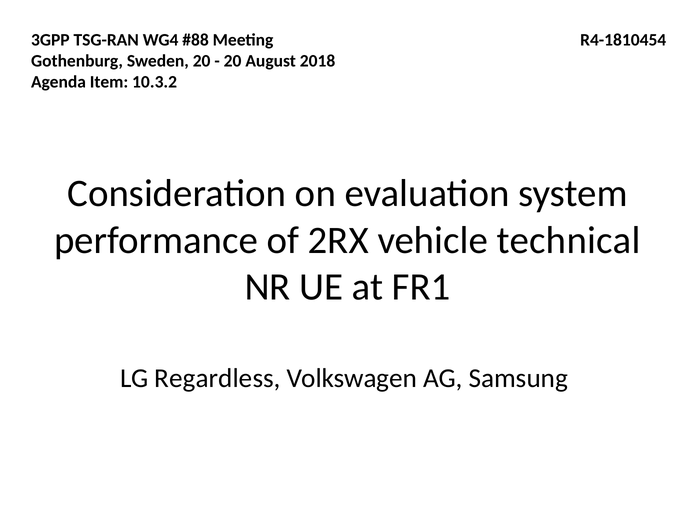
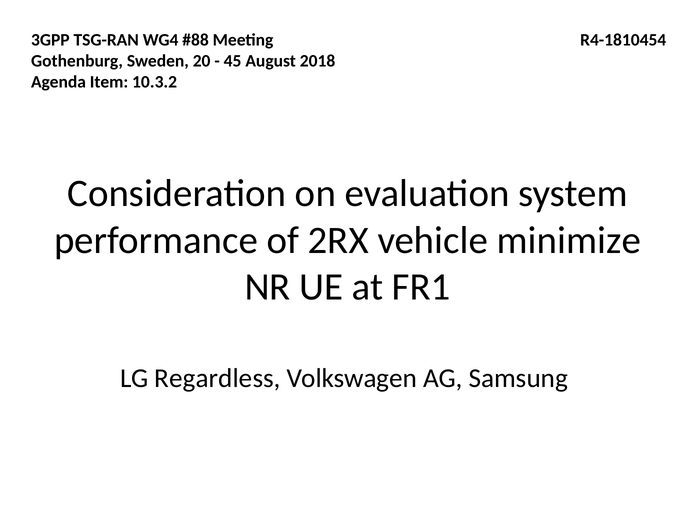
20: 20 -> 45 (233, 61)
technical: technical -> minimize (569, 240)
